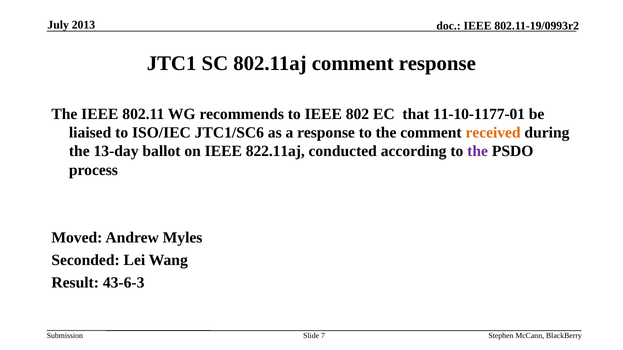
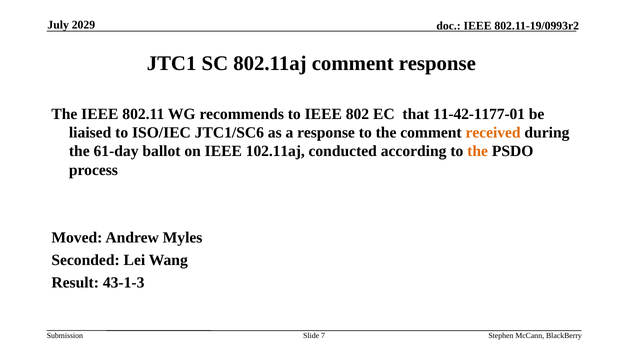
2013: 2013 -> 2029 (83, 25)
11-10-1177-01: 11-10-1177-01 -> 11-42-1177-01 (479, 114)
13-day: 13-day -> 61-day (116, 151)
822.11aj: 822.11aj -> 102.11aj (275, 151)
the colour: purple -> orange (478, 151)
43-6-3: 43-6-3 -> 43-1-3 (124, 283)
